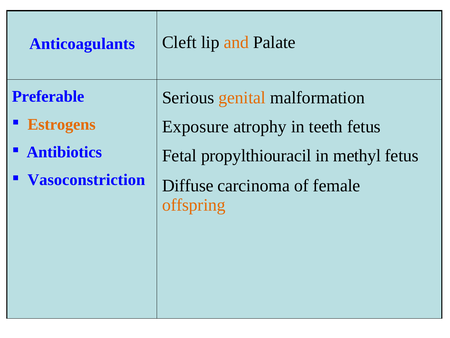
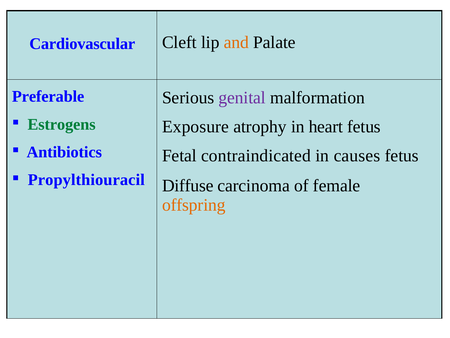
Anticoagulants: Anticoagulants -> Cardiovascular (82, 44)
genital colour: orange -> purple (242, 98)
Estrogens colour: orange -> green (62, 124)
teeth: teeth -> heart (326, 127)
propylthiouracil: propylthiouracil -> contraindicated (256, 156)
methyl: methyl -> causes (357, 156)
Vasoconstriction: Vasoconstriction -> Propylthiouracil (86, 180)
